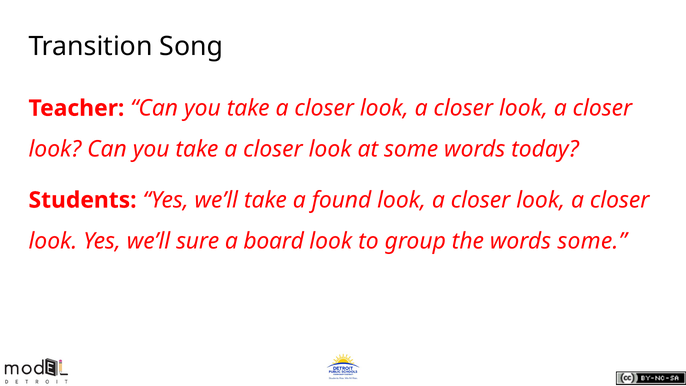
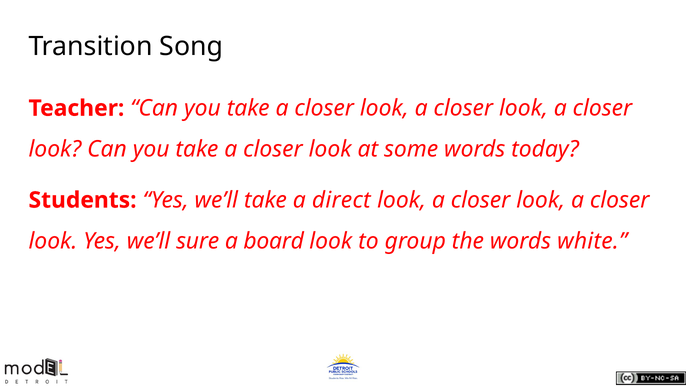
found: found -> direct (341, 200)
words some: some -> white (592, 241)
